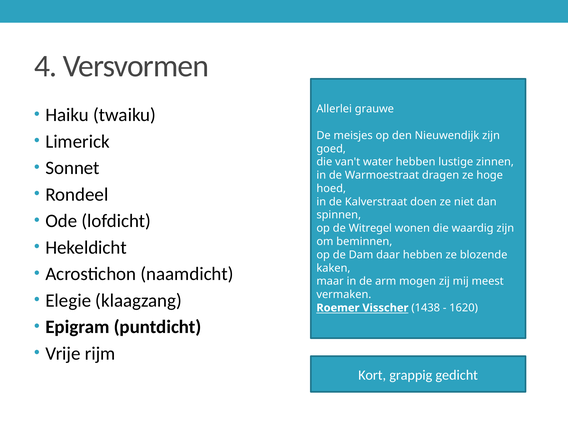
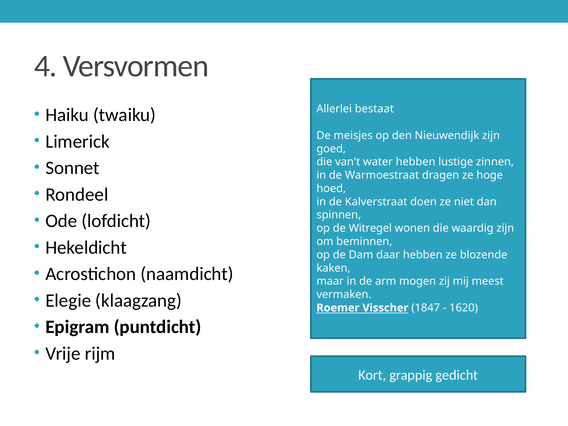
grauwe: grauwe -> bestaat (374, 109)
1438: 1438 -> 1847 (426, 308)
